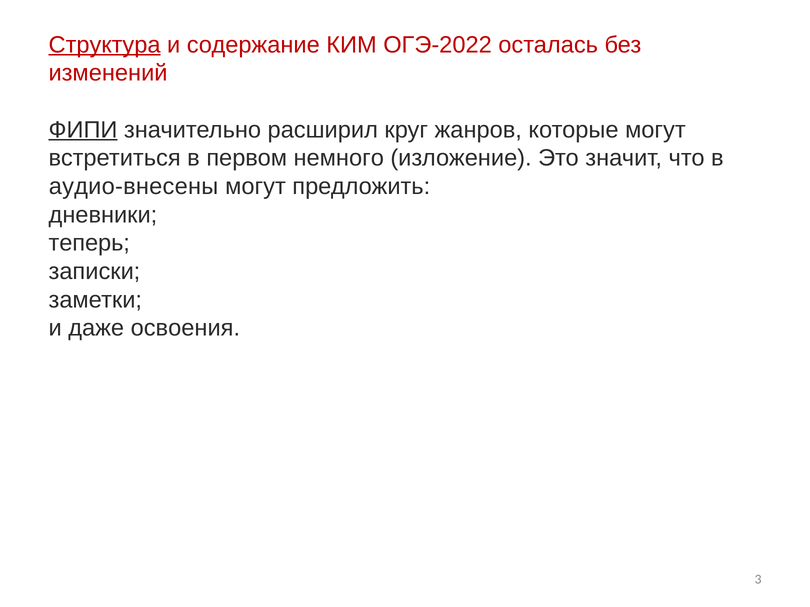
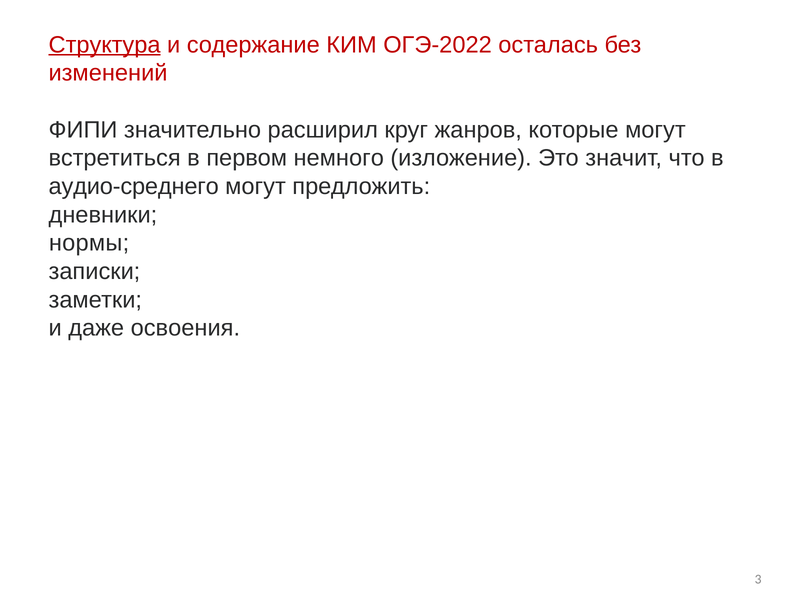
ФИПИ underline: present -> none (83, 130)
аудио-внесены: аудио-внесены -> аудио-среднего (134, 187)
теперь: теперь -> нормы (89, 243)
